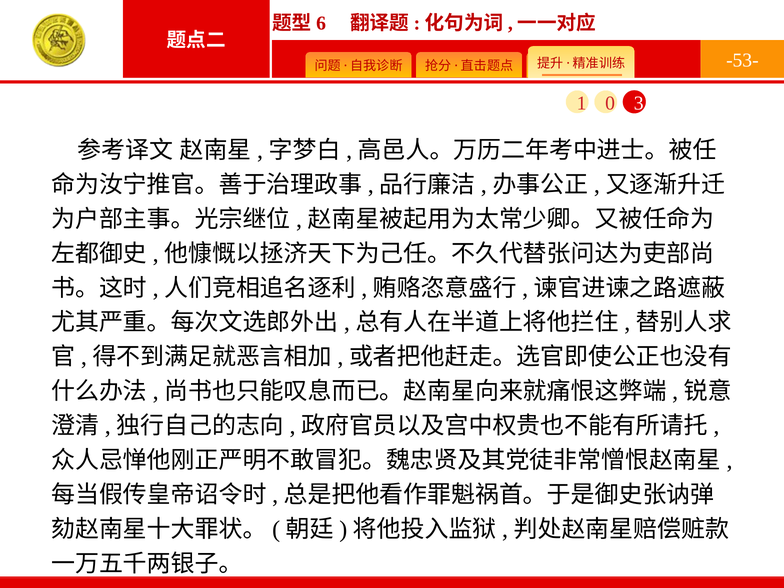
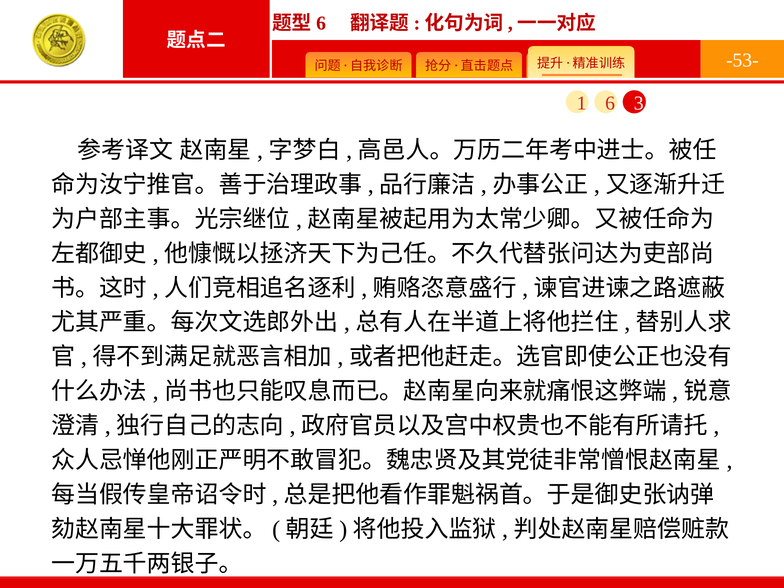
0: 0 -> 6 (610, 103)
